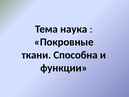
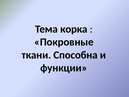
наука: наука -> корка (74, 29)
